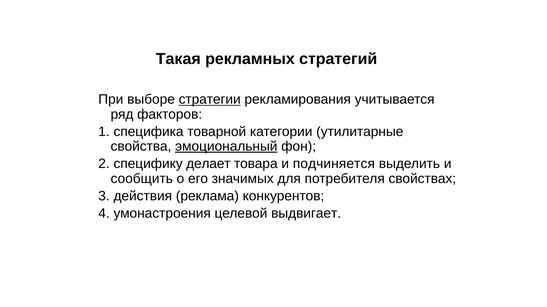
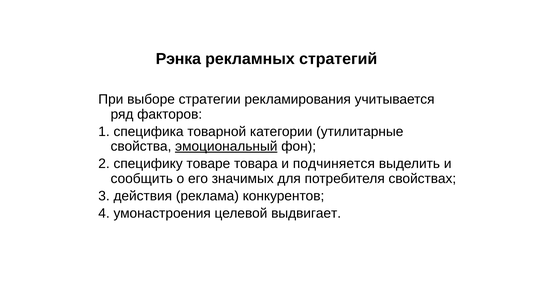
Такая: Такая -> Рэнка (178, 59)
стратегии underline: present -> none (210, 100)
делает: делает -> товаре (208, 164)
